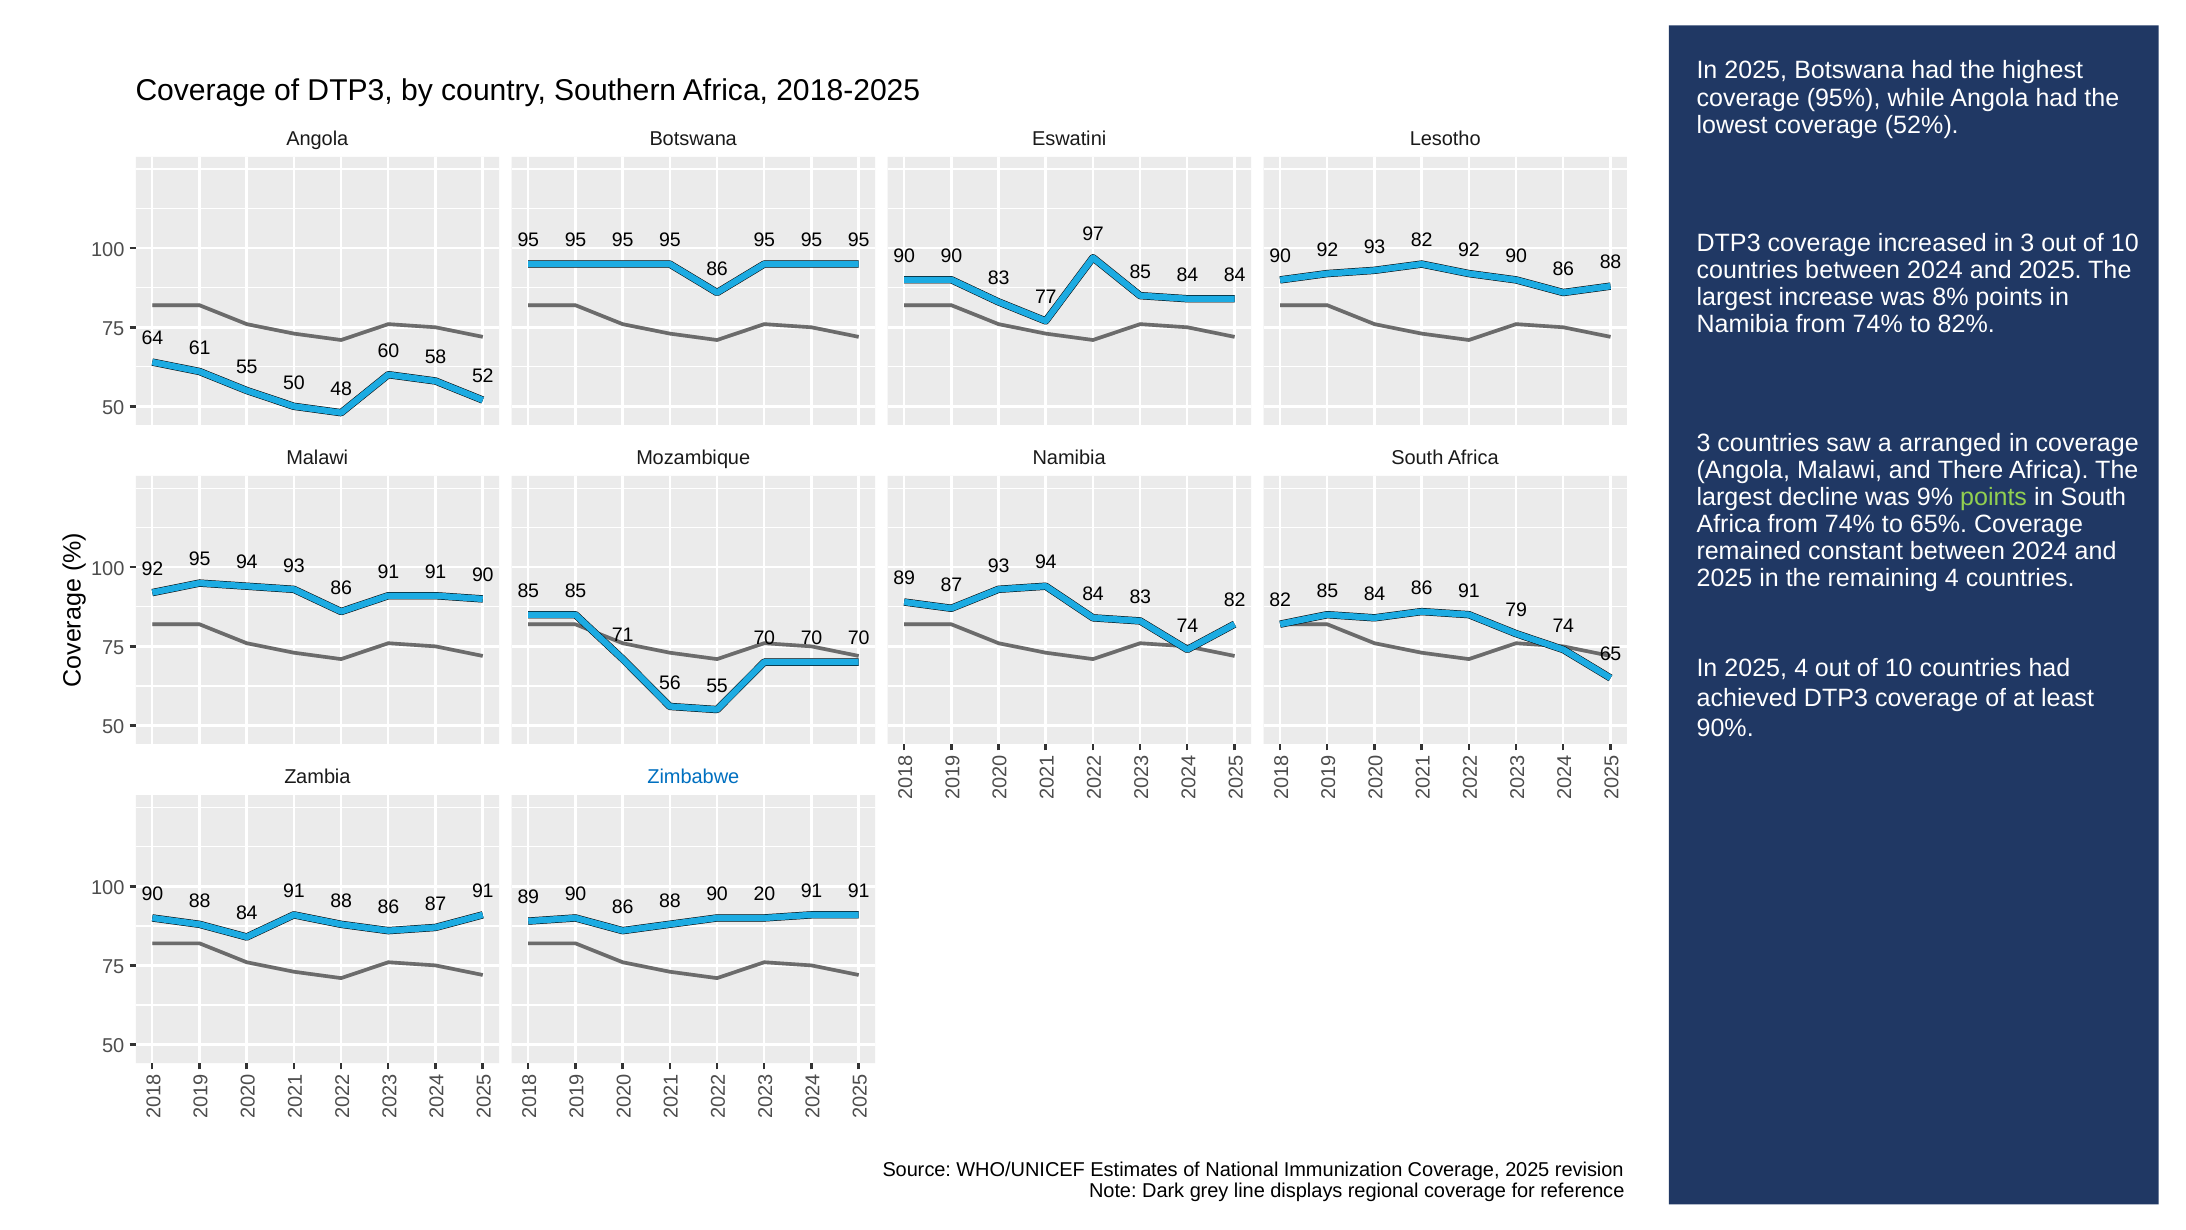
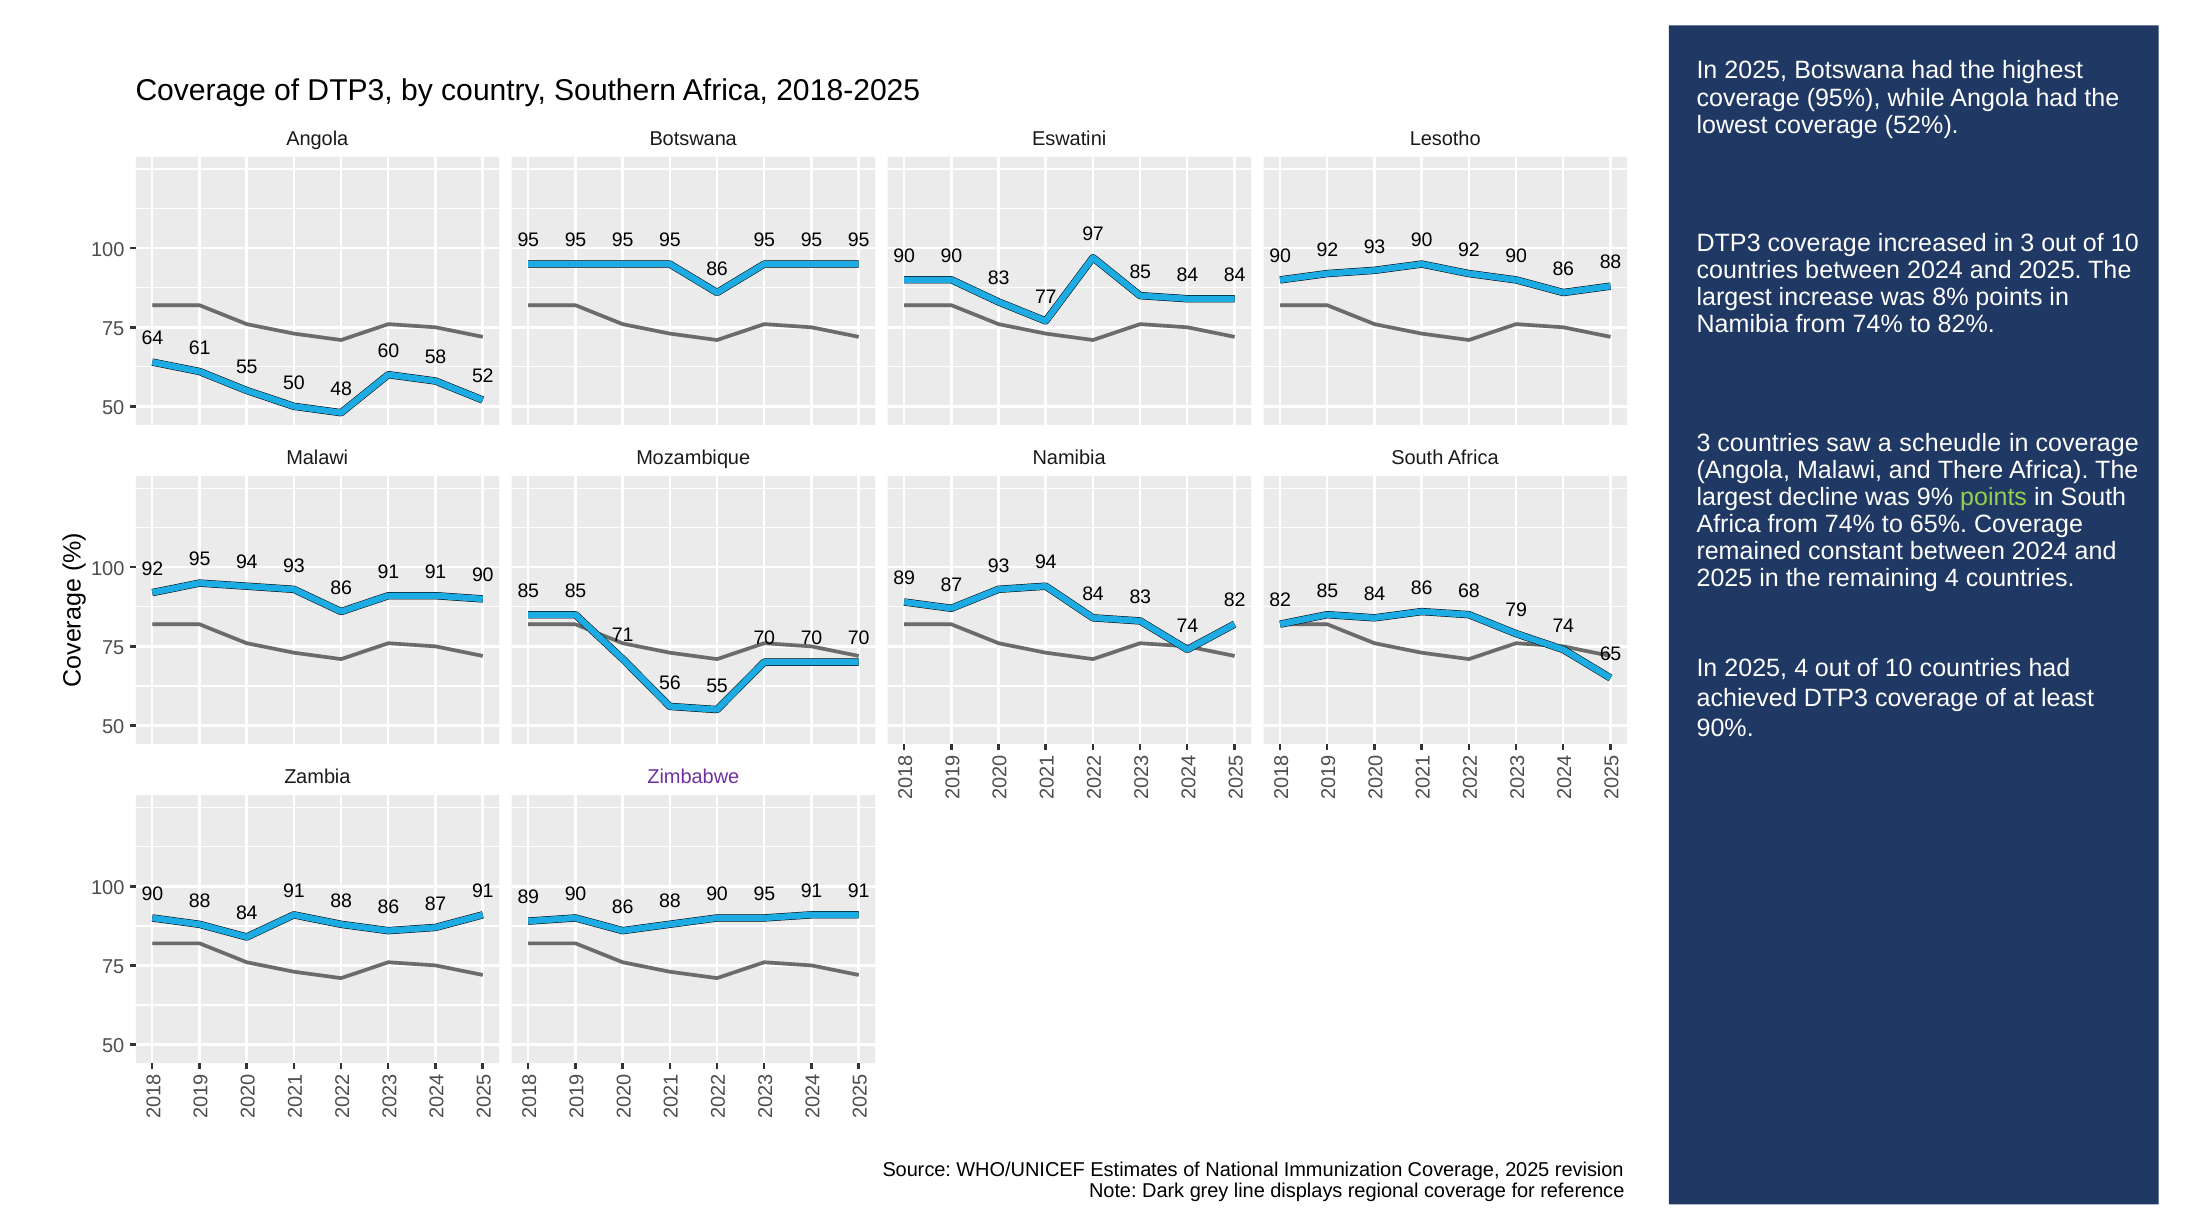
93 82: 82 -> 90 (1422, 240)
arranged: arranged -> scheudle (1950, 443)
84 86 91: 91 -> 68 (1469, 591)
Zimbabwe colour: blue -> purple (693, 777)
90 20: 20 -> 95 (764, 894)
